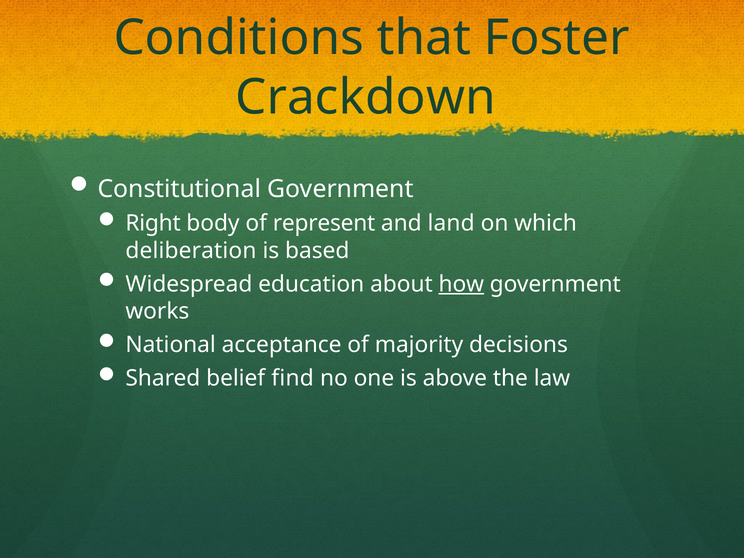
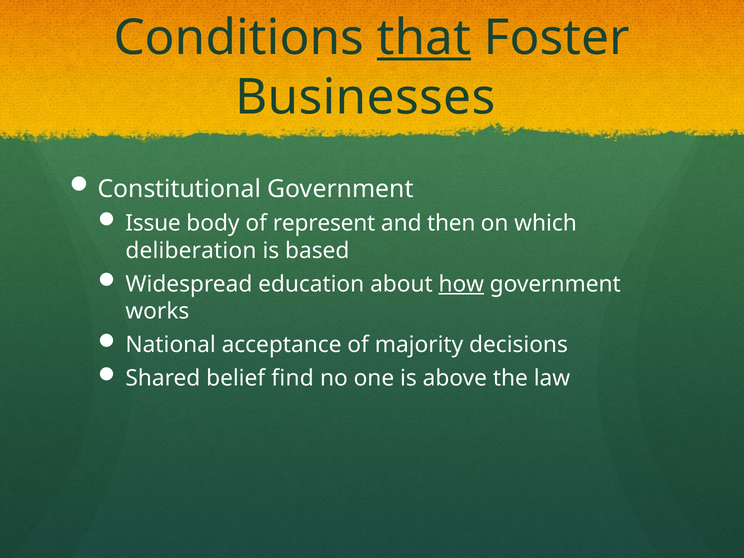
that underline: none -> present (424, 38)
Crackdown: Crackdown -> Businesses (365, 97)
Right: Right -> Issue (153, 223)
land: land -> then (451, 223)
